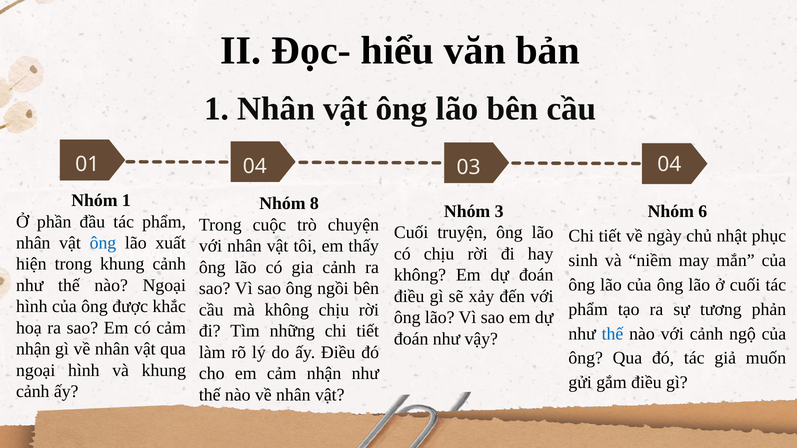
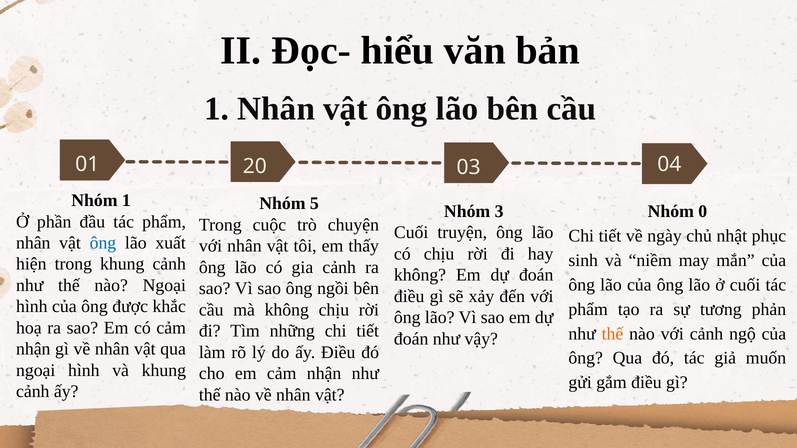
01 04: 04 -> 20 (255, 166)
8: 8 -> 5 (314, 204)
6: 6 -> 0 (703, 212)
thế colour: blue -> orange (612, 334)
